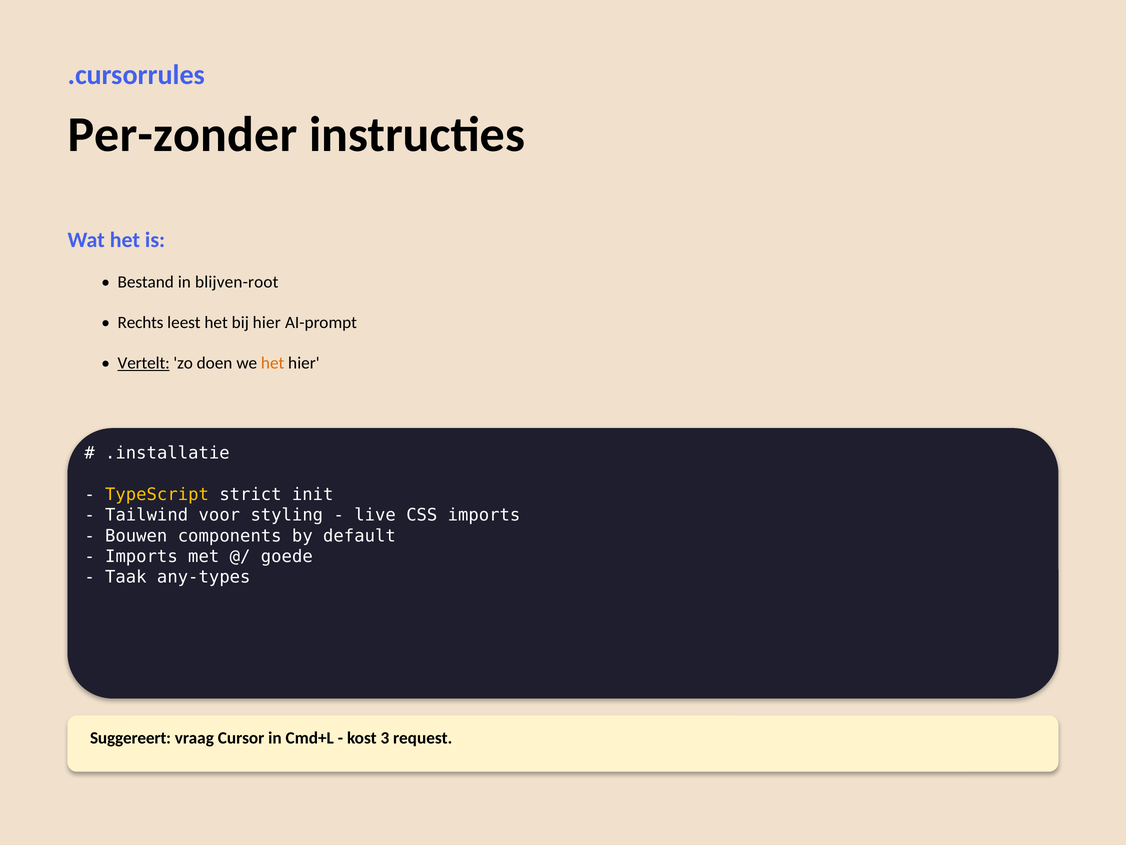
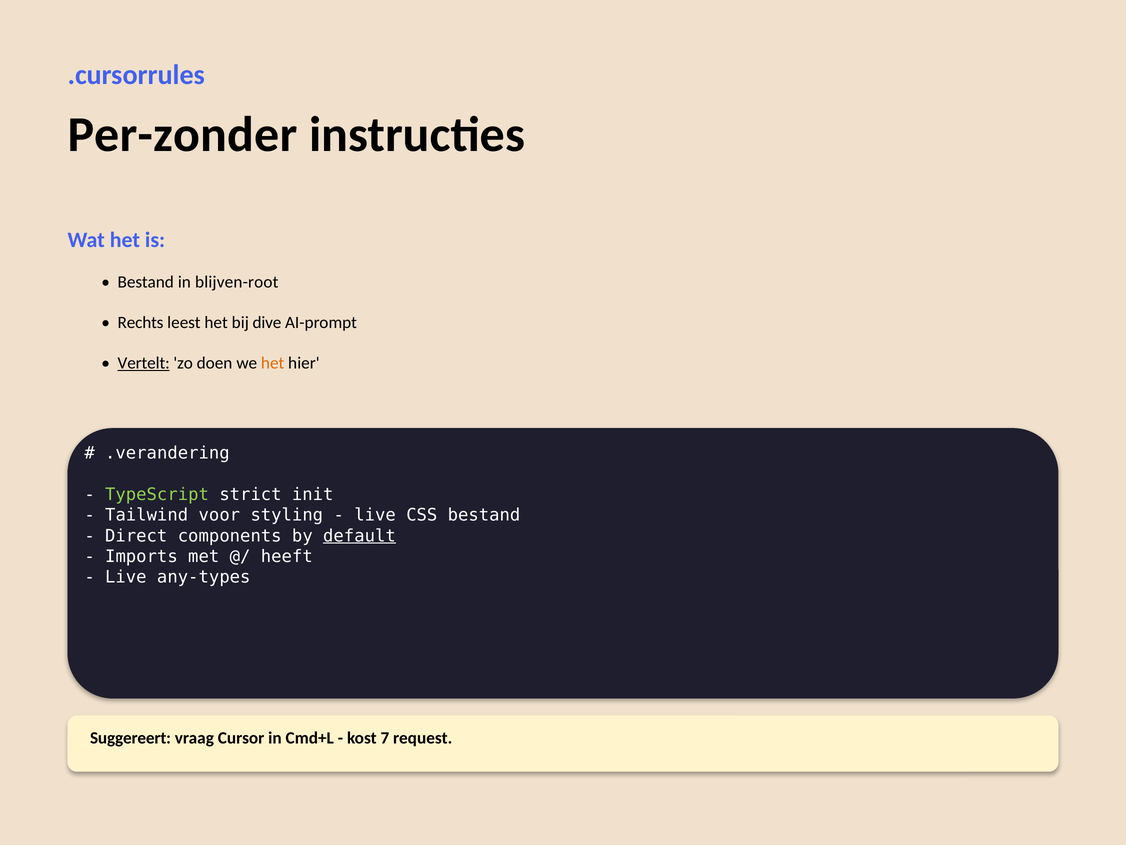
bij hier: hier -> dive (267, 322)
.installatie: .installatie -> .verandering (167, 453)
TypeScript colour: yellow -> light green (157, 494)
CSS imports: imports -> bestand (484, 515)
Bouwen: Bouwen -> Direct (136, 536)
default underline: none -> present (359, 536)
goede: goede -> heeft (287, 556)
Taak: Taak -> Live (126, 577)
3: 3 -> 7 (385, 738)
